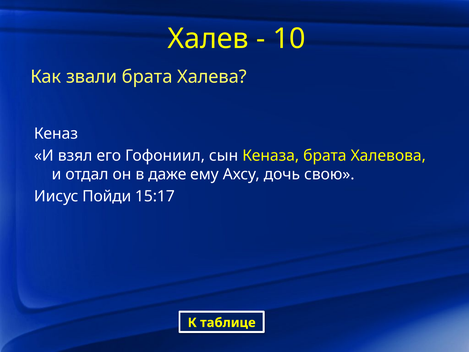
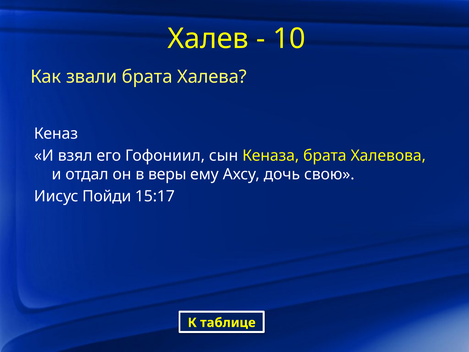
даже: даже -> веры (167, 174)
